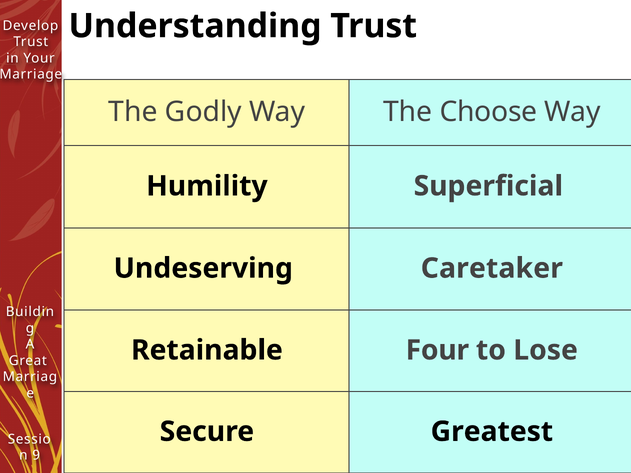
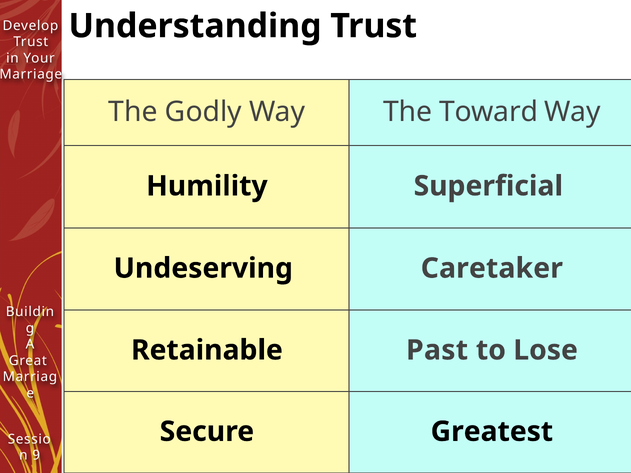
Choose: Choose -> Toward (489, 112)
Four: Four -> Past (437, 350)
